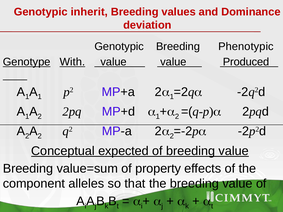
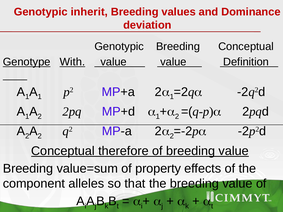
Breeding Phenotypic: Phenotypic -> Conceptual (246, 47)
Produced: Produced -> Definition (246, 62)
expected: expected -> therefore (123, 151)
